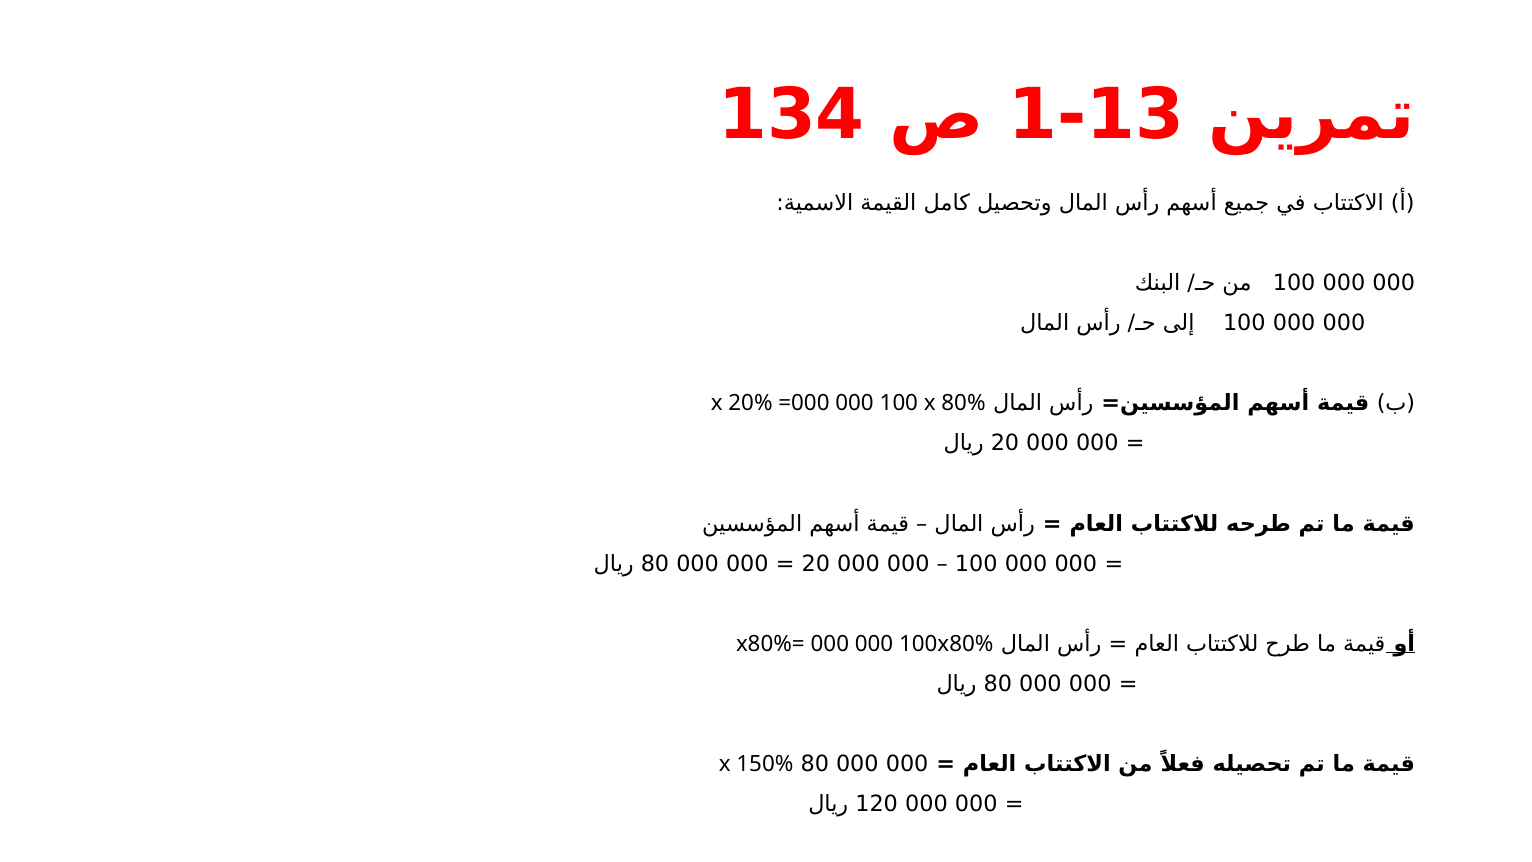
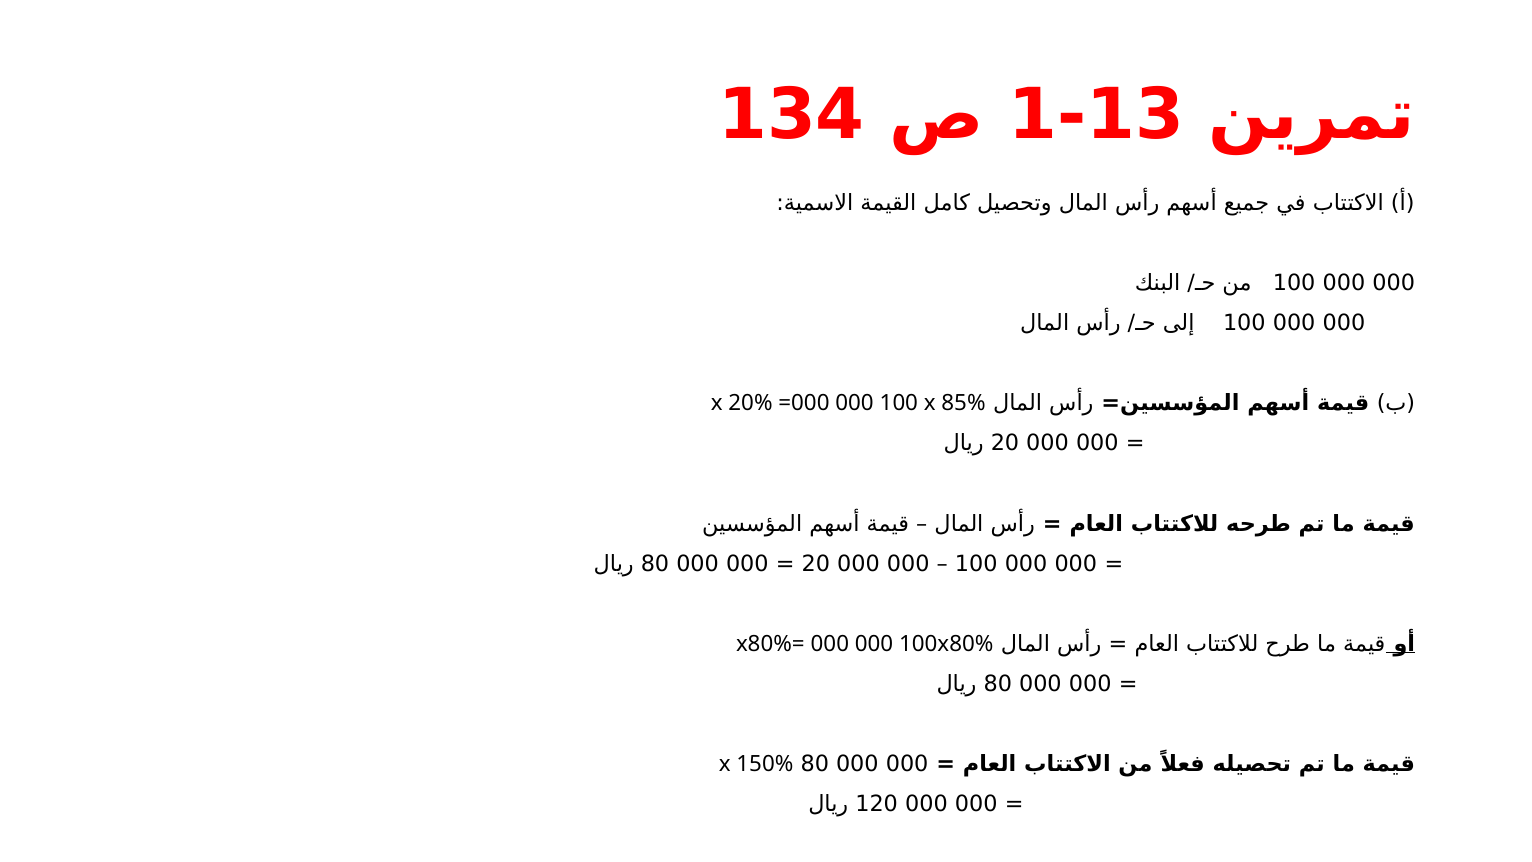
80%: 80% -> 85% (964, 403)
